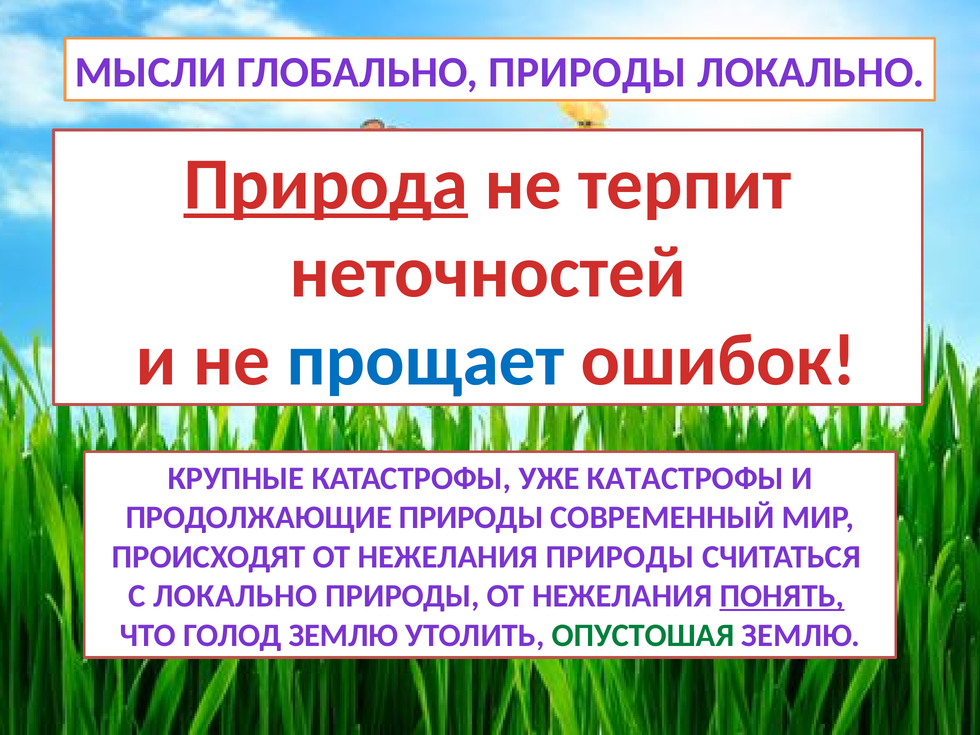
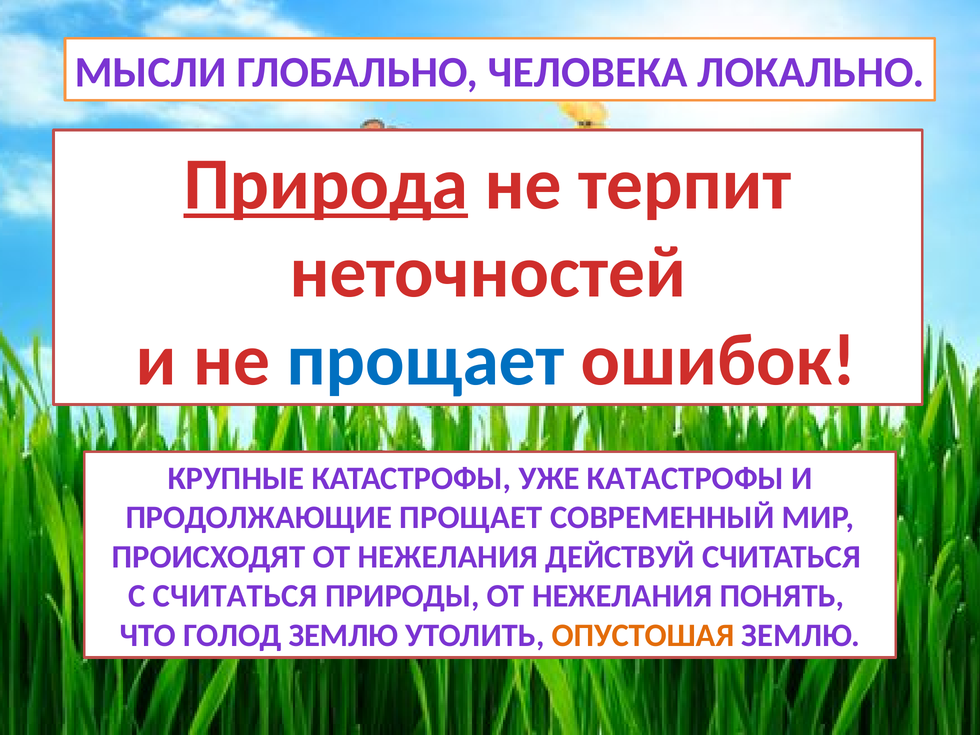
ГЛОБАЛЬНО ПРИРОДЫ: ПРИРОДЫ -> ЧЕЛОВЕКА (588, 72)
ПРОДОЛЖАЮЩИЕ ПРИРОДЫ: ПРИРОДЫ -> ПРОЩАЕТ (471, 518)
НЕЖЕЛАНИЯ ПРИРОДЫ: ПРИРОДЫ -> ДЕЙСТВУЙ (620, 557)
С ЛОКАЛЬНО: ЛОКАЛЬНО -> СЧИТАТЬСЯ (235, 596)
ПОНЯТЬ underline: present -> none (782, 596)
ОПУСТОШАЯ colour: green -> orange (643, 635)
